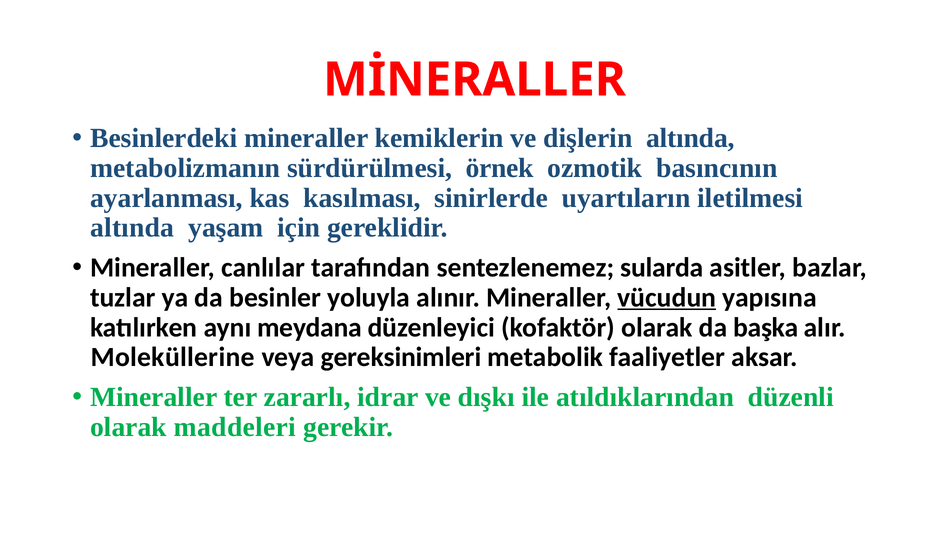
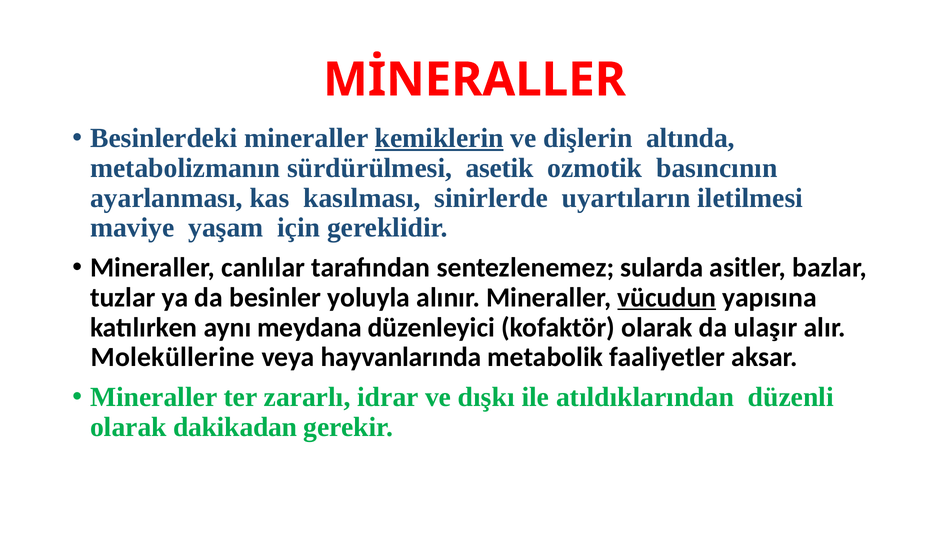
kemiklerin underline: none -> present (439, 138)
örnek: örnek -> asetik (500, 168)
altında: altında -> maviye (132, 228)
başka: başka -> ulaşır (765, 327)
gereksinimleri: gereksinimleri -> hayvanlarında (401, 357)
maddeleri: maddeleri -> dakikadan (235, 427)
